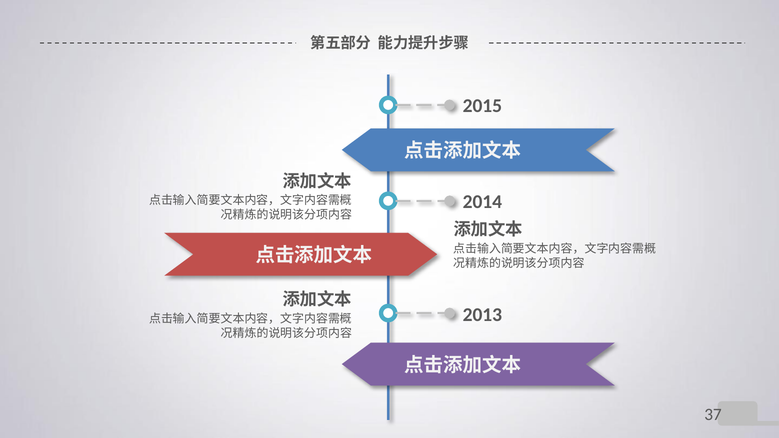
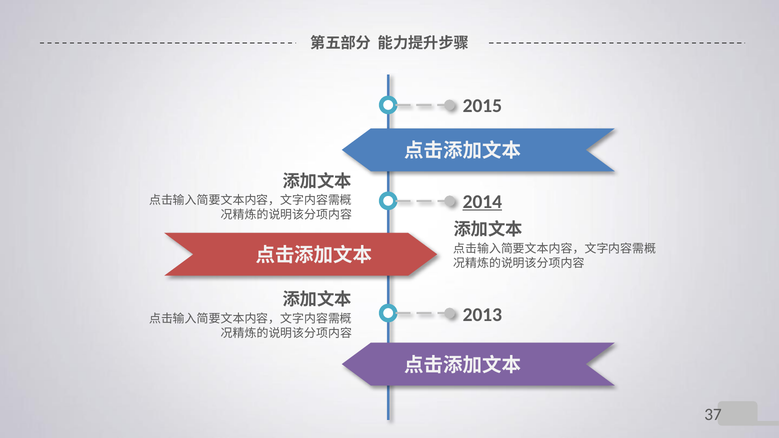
2014 underline: none -> present (482, 202)
